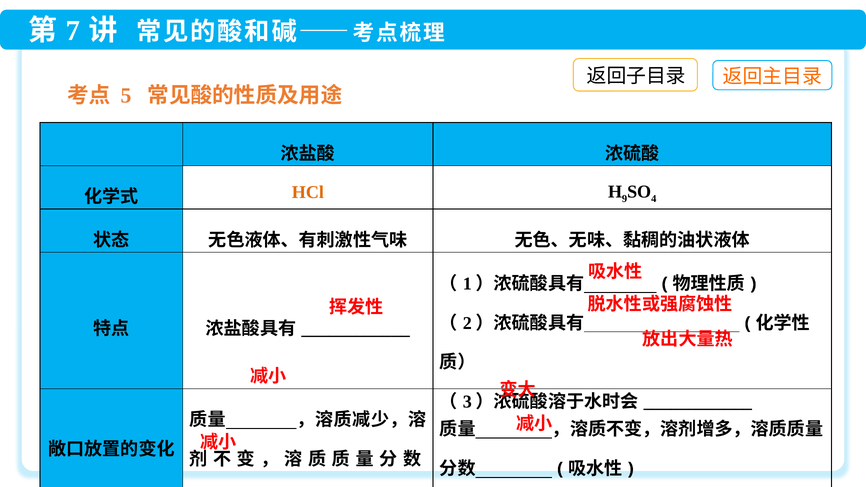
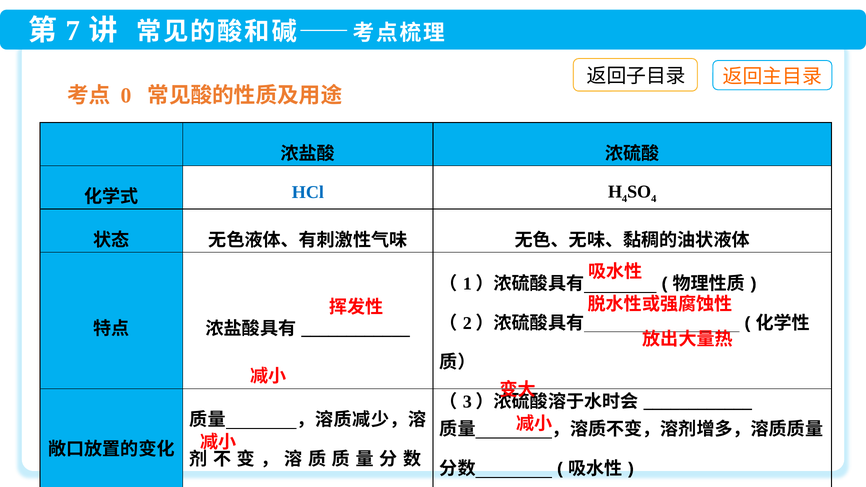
5: 5 -> 0 (126, 96)
HCl colour: orange -> blue (308, 193)
9: 9 -> 4 (625, 199)
